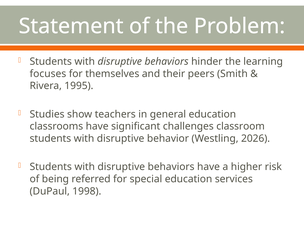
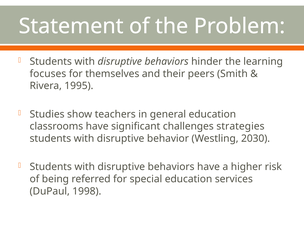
classroom: classroom -> strategies (240, 126)
2026: 2026 -> 2030 (256, 139)
